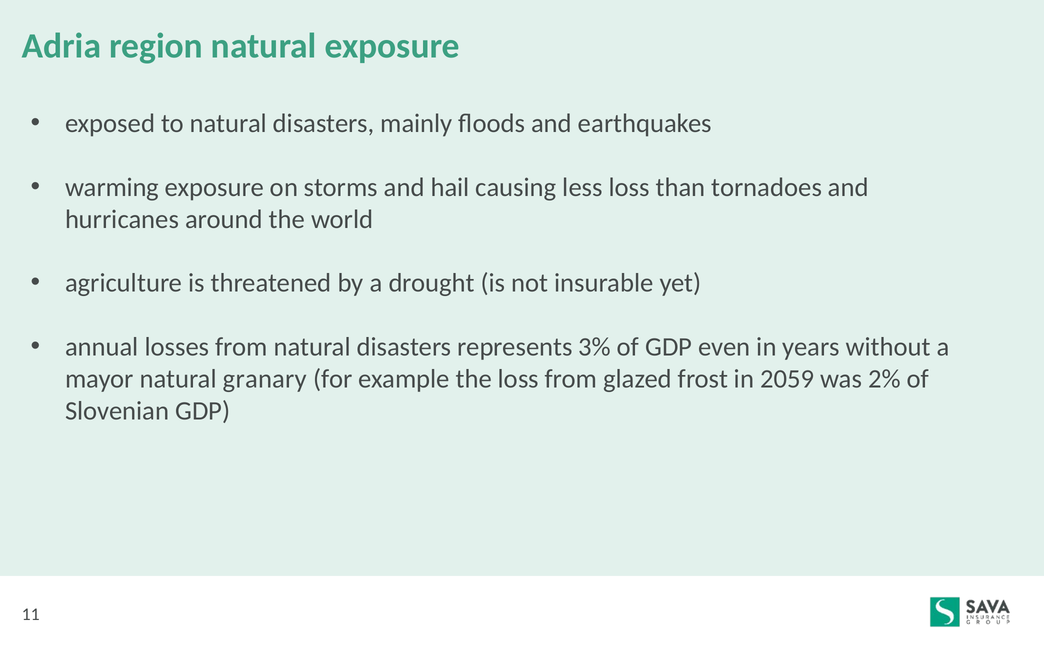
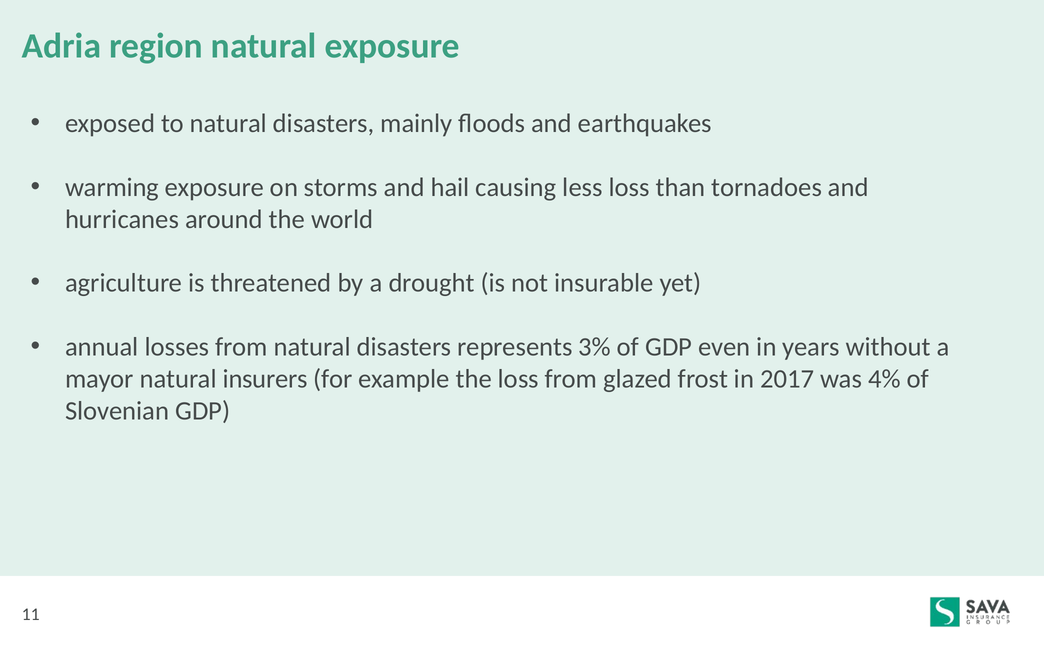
granary: granary -> insurers (265, 379)
2059: 2059 -> 2017 (787, 379)
2%: 2% -> 4% (884, 379)
